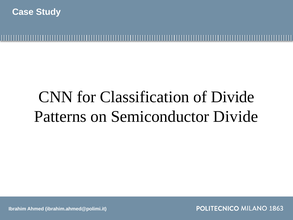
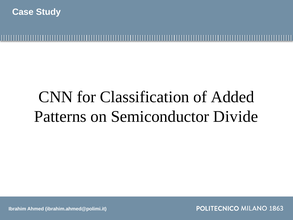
of Divide: Divide -> Added (233, 97)
